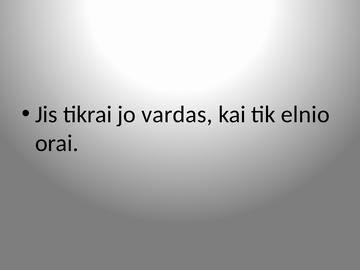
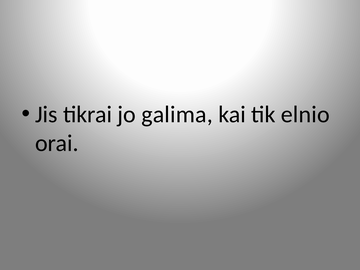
vardas: vardas -> galima (177, 114)
